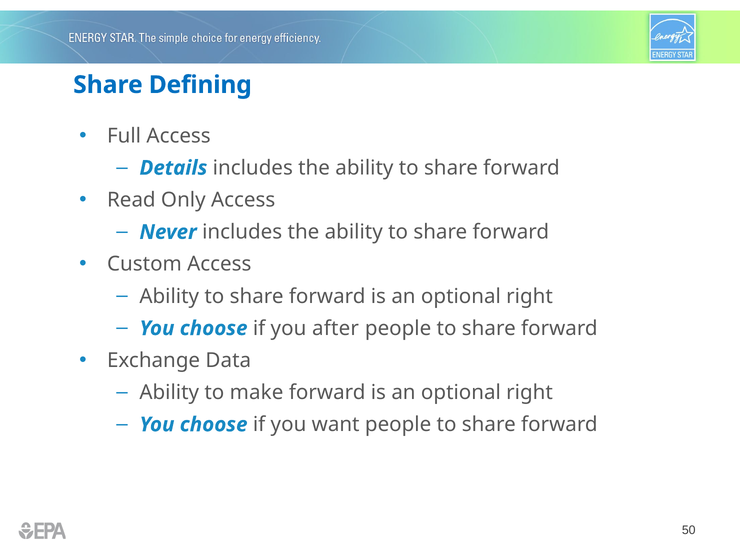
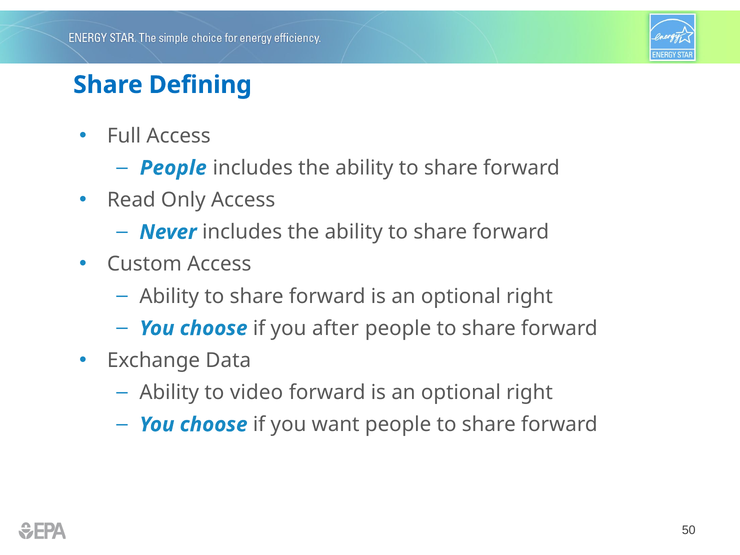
Details: Details -> People (173, 168)
make: make -> video (257, 392)
